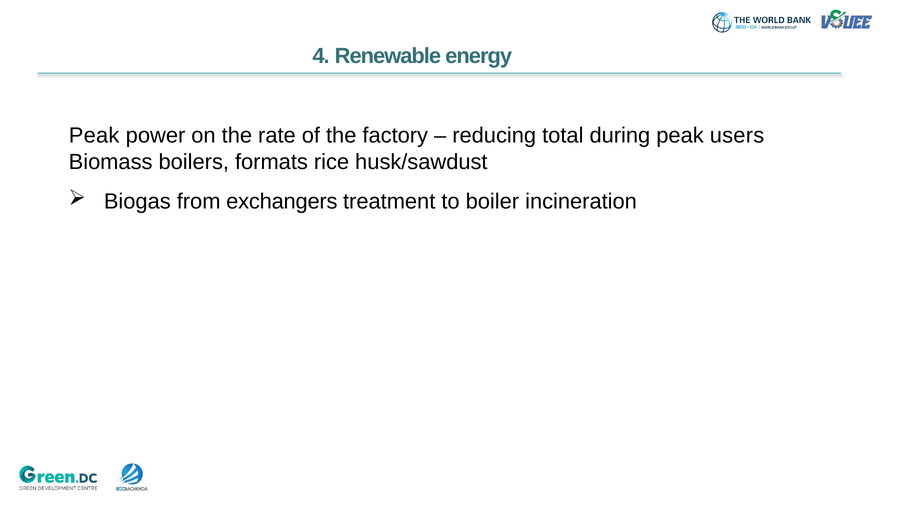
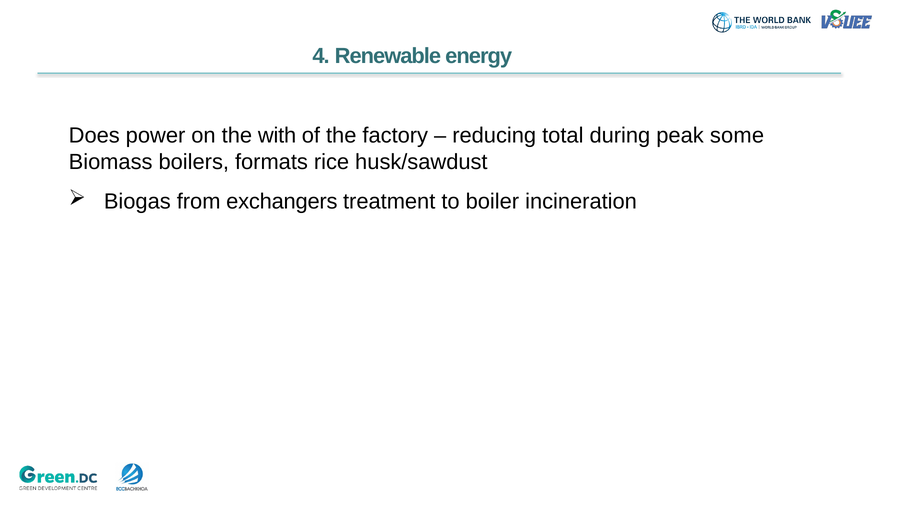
Peak: Peak -> Does (94, 136)
rate: rate -> with (277, 136)
users: users -> some (737, 136)
